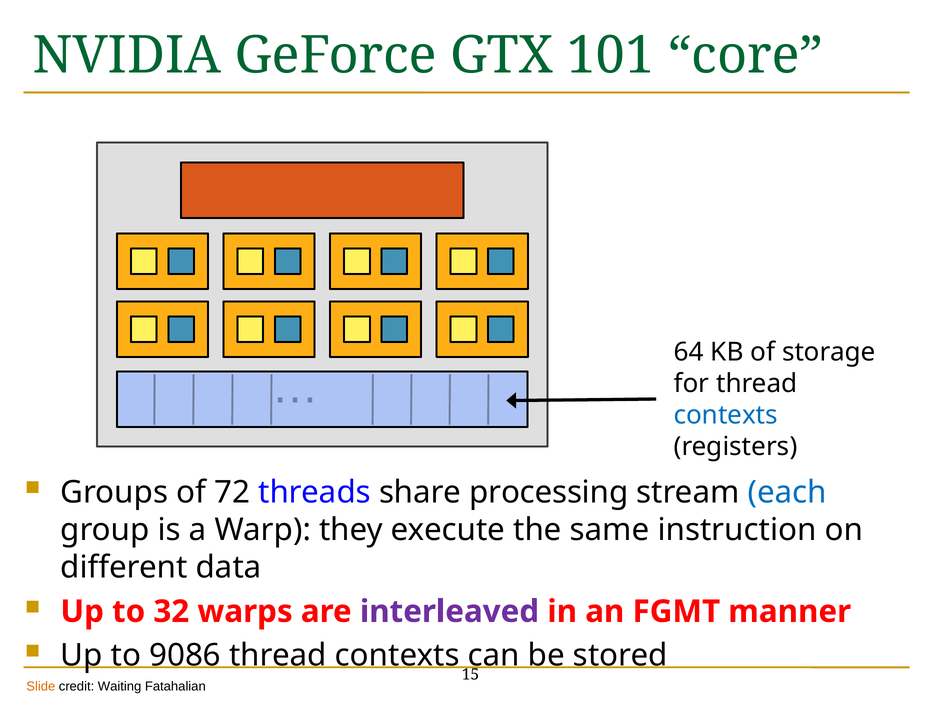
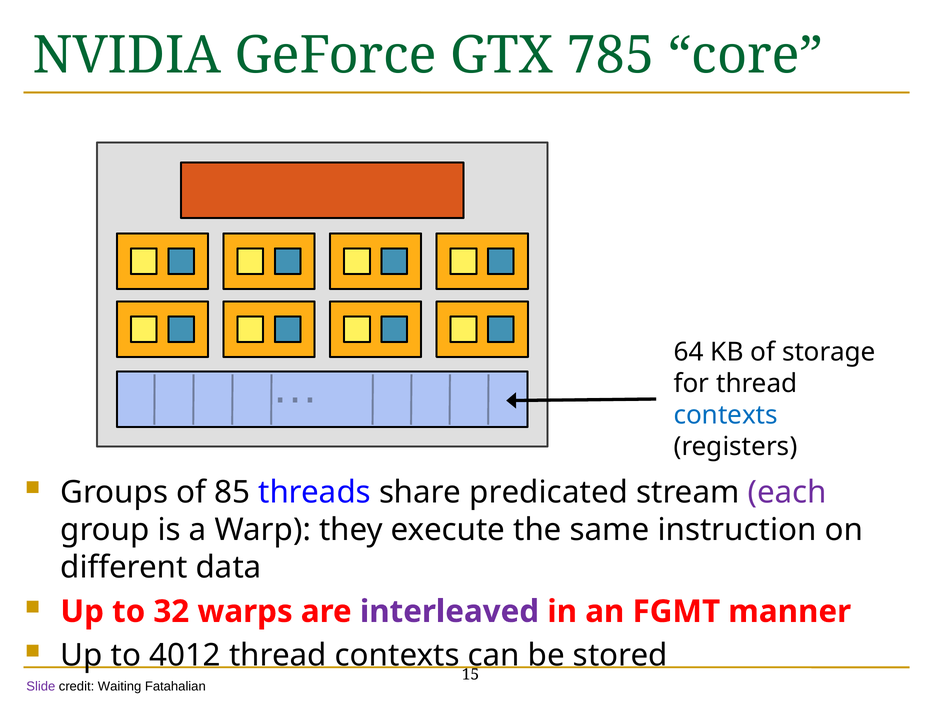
101: 101 -> 785 (611, 55)
72: 72 -> 85 (232, 492)
processing: processing -> predicated (549, 492)
each colour: blue -> purple (787, 492)
9086: 9086 -> 4012 (185, 655)
Slide colour: orange -> purple (41, 686)
